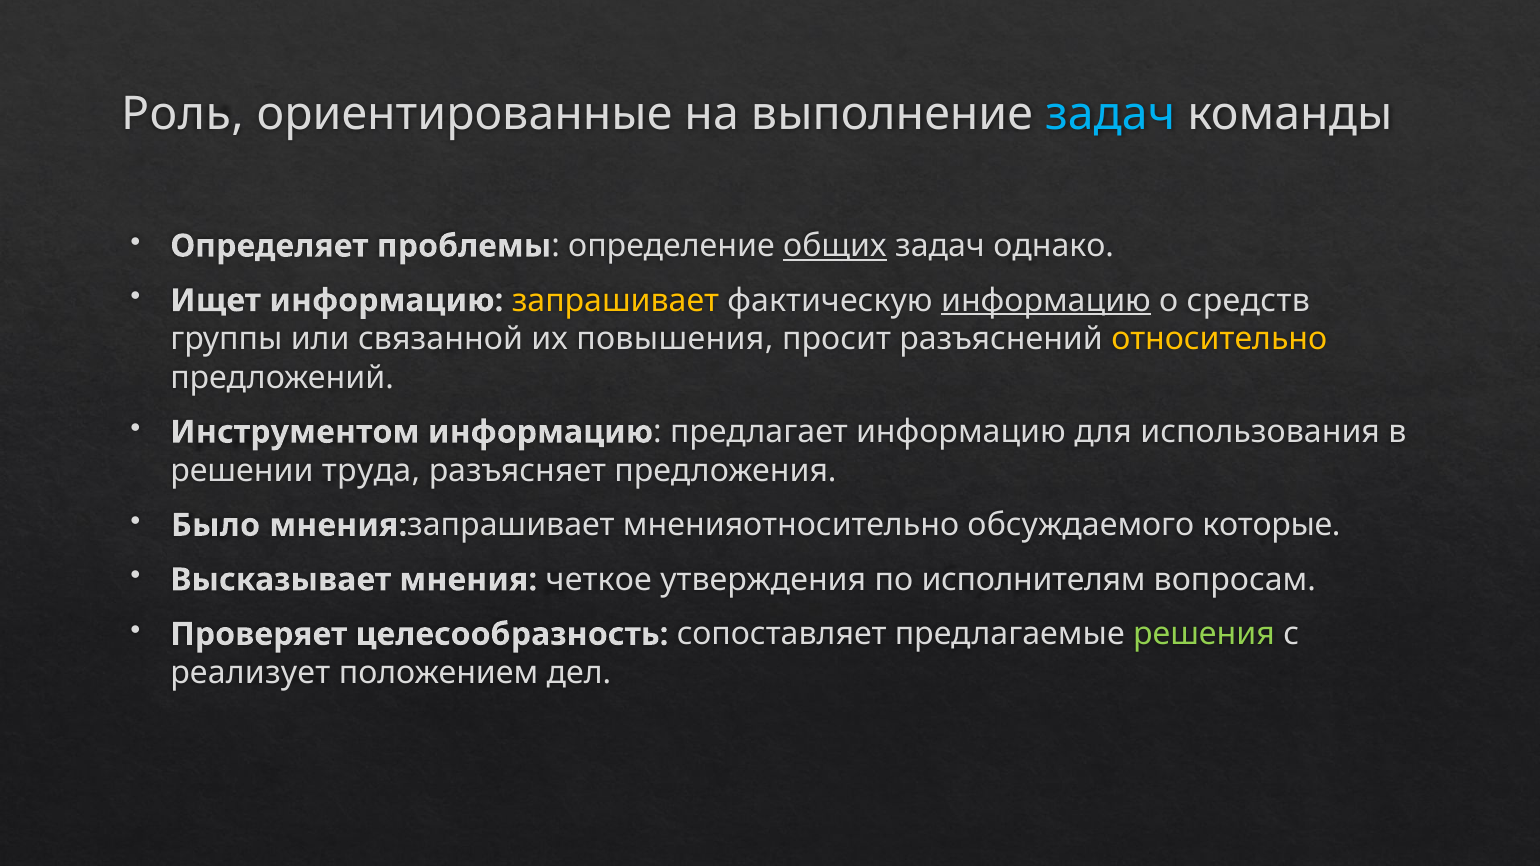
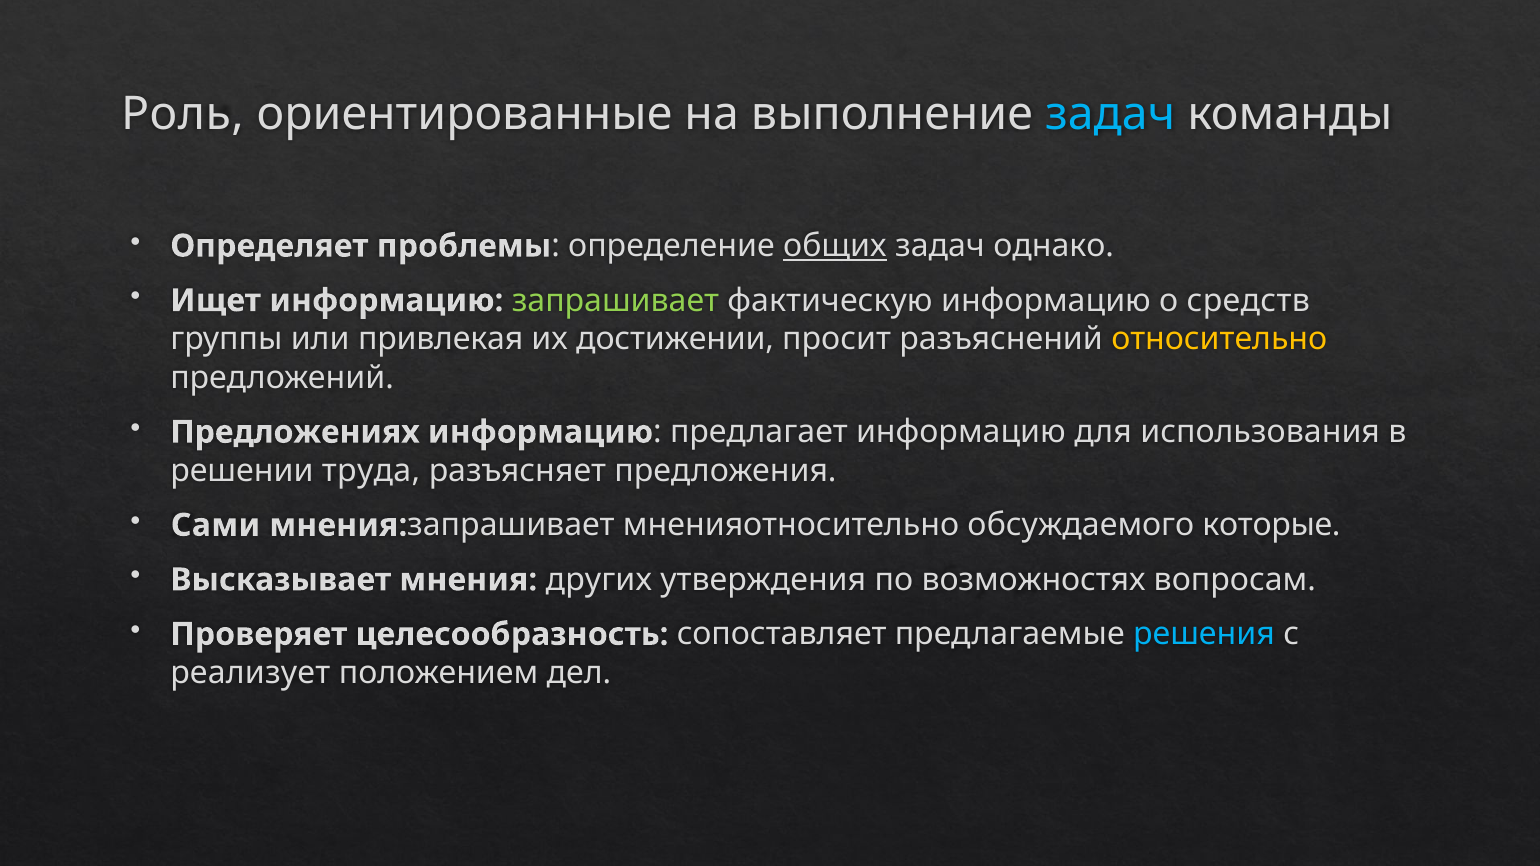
запрашивает colour: yellow -> light green (615, 301)
информацию underline: present -> none (1046, 301)
связанной: связанной -> привлекая (441, 339)
повышения: повышения -> достижении (675, 339)
Инструментом: Инструментом -> Предложениях (295, 432)
Было: Было -> Сами (215, 525)
четкое: четкое -> других (599, 580)
исполнителям: исполнителям -> возможностях (1034, 580)
решения colour: light green -> light blue (1204, 634)
